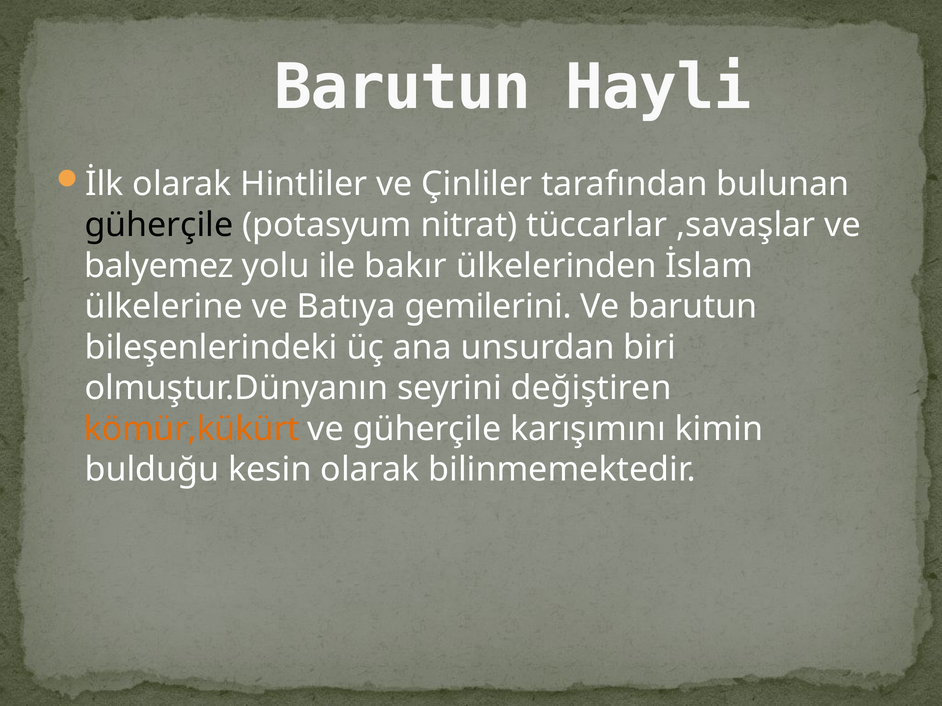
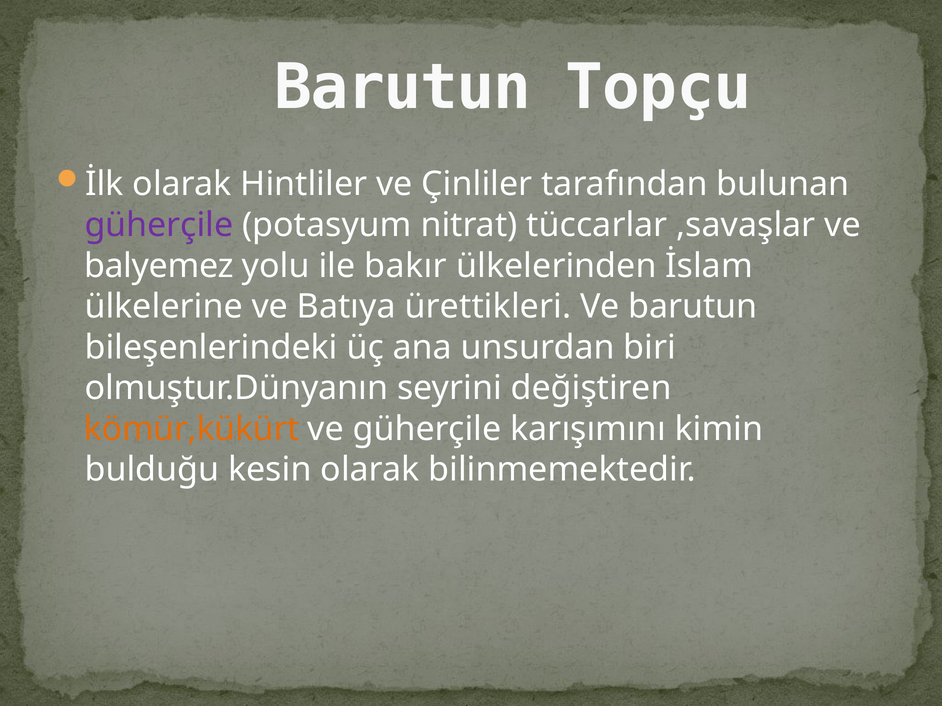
Hayli: Hayli -> Topçu (658, 88)
güherçile colour: black -> purple (159, 225)
gemilerini: gemilerini -> ürettikleri (488, 307)
